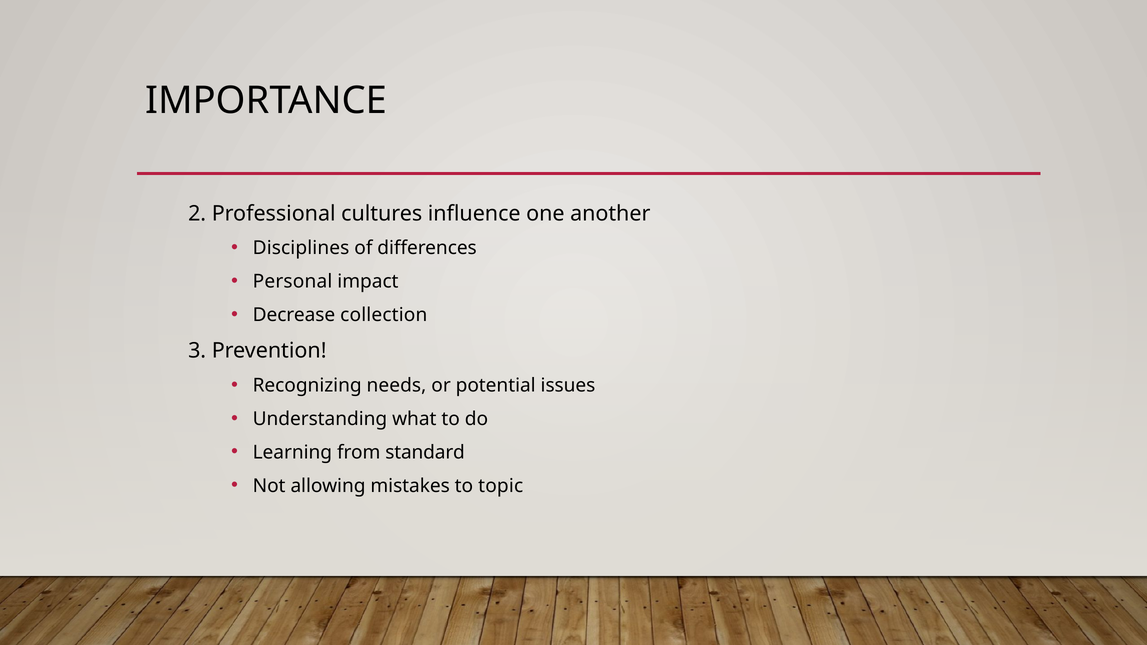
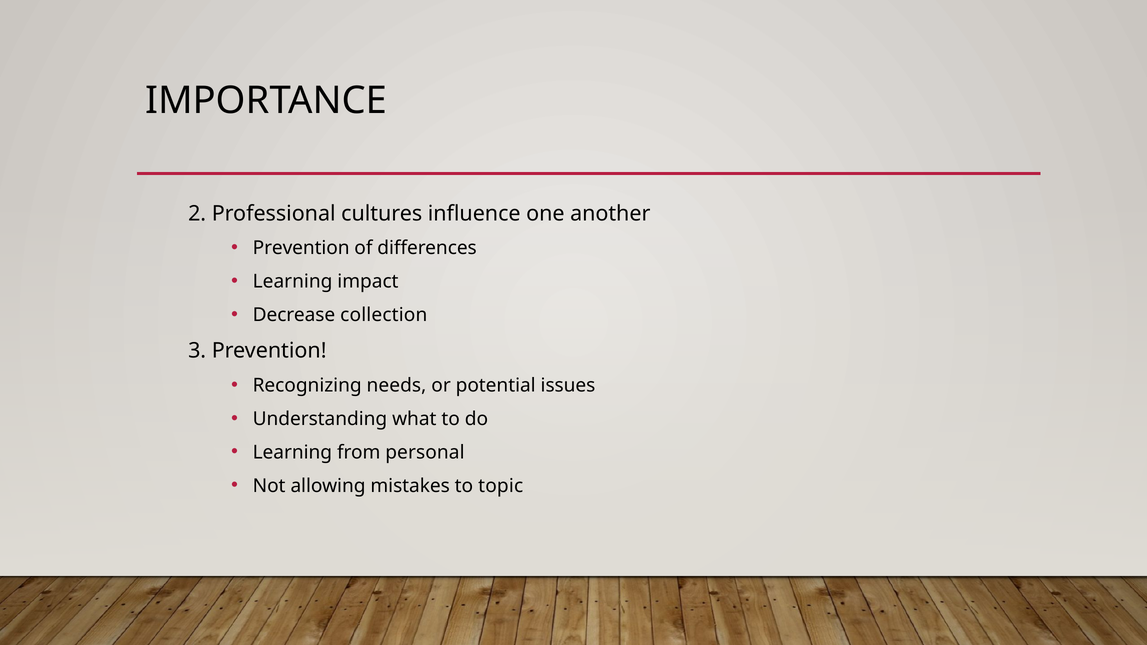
Disciplines: Disciplines -> Prevention (301, 248)
Personal: Personal -> Learning (293, 282)
standard: standard -> personal (425, 452)
